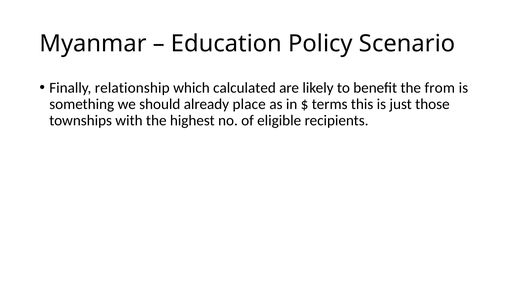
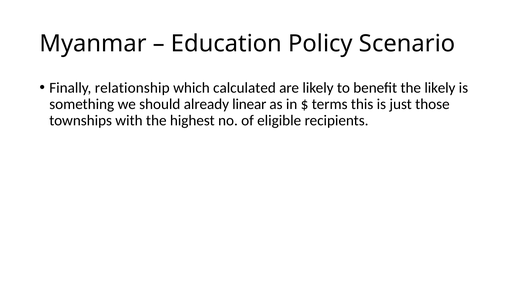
the from: from -> likely (440, 88)
place: place -> linear (249, 104)
